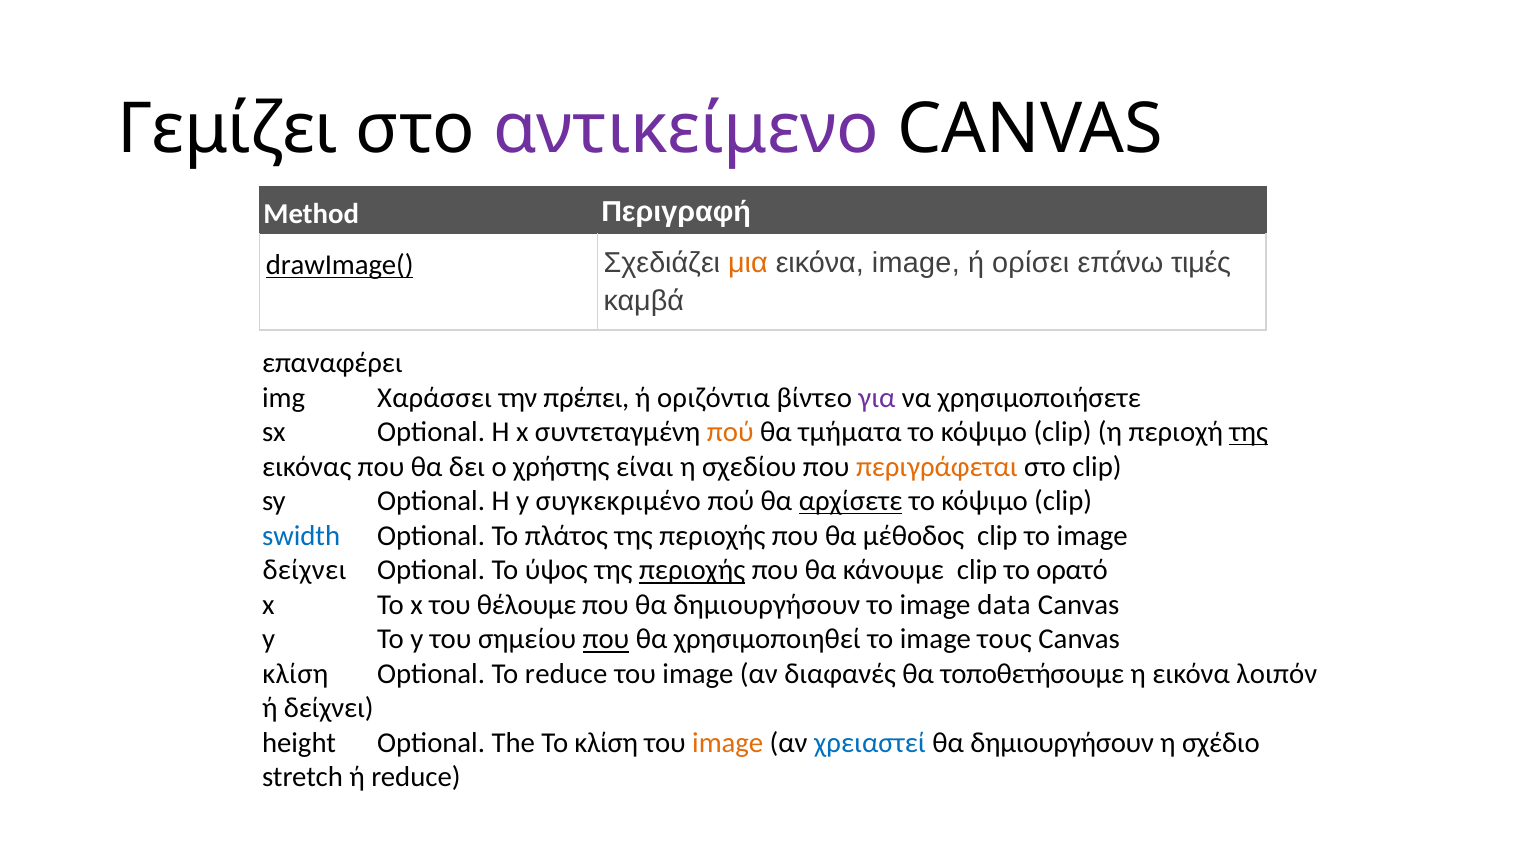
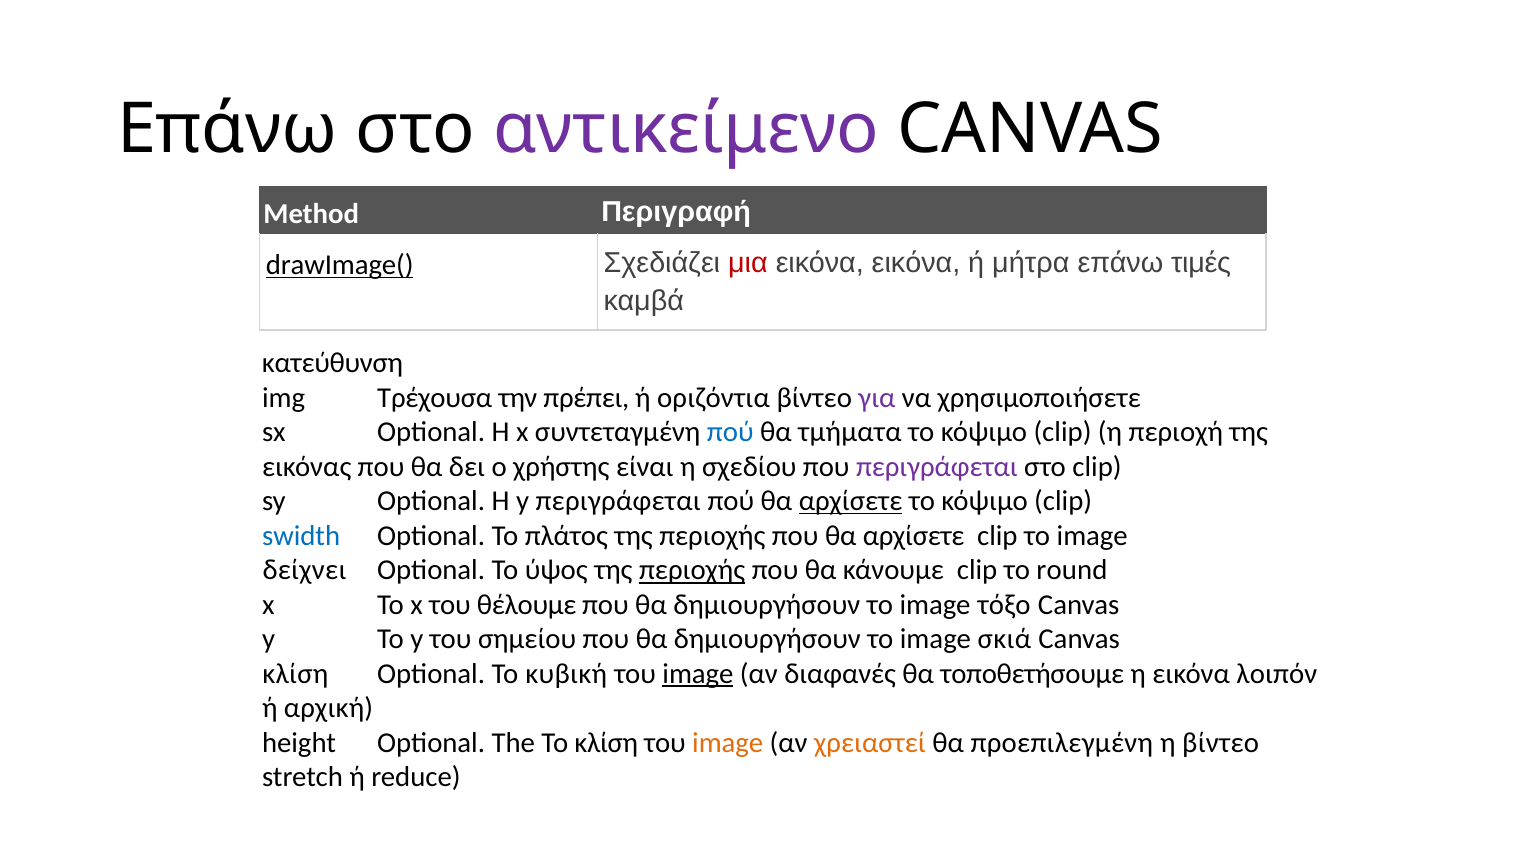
Γεμίζει: Γεμίζει -> Επάνω (227, 129)
μια colour: orange -> red (748, 264)
εικόνα image: image -> εικόνα (916, 264)
ορίσει: ορίσει -> μήτρα (1031, 264)
επαναφέρει: επαναφέρει -> κατεύθυνση (332, 363)
Χαράσσει: Χαράσσει -> Τρέχουσα (435, 398)
πού colour: orange -> blue (730, 432)
της underline: present -> none (1249, 432)
περιγράφεται colour: orange -> purple (937, 467)
y συγκεκριμένο: συγκεκριμένο -> περιγράφεται (618, 501)
που θα μέθοδος: μέθοδος -> αρχίσετε (914, 536)
ορατό: ορατό -> round (1072, 571)
data: data -> τόξο (1004, 605)
που underline: present -> none (606, 640)
χρησιμοποιηθεί: χρησιμοποιηθεί -> δημιουργήσουν (767, 640)
τους: τους -> σκιά (1004, 640)
Το reduce: reduce -> κυβική (566, 674)
image underline: none -> present (698, 674)
ή δείχνει: δείχνει -> αρχική (329, 709)
χρειαστεί colour: blue -> orange (870, 743)
δημιουργήσουν: δημιουργήσουν -> προεπιλεγμένη (1062, 743)
η σχέδιο: σχέδιο -> βίντεο (1221, 743)
